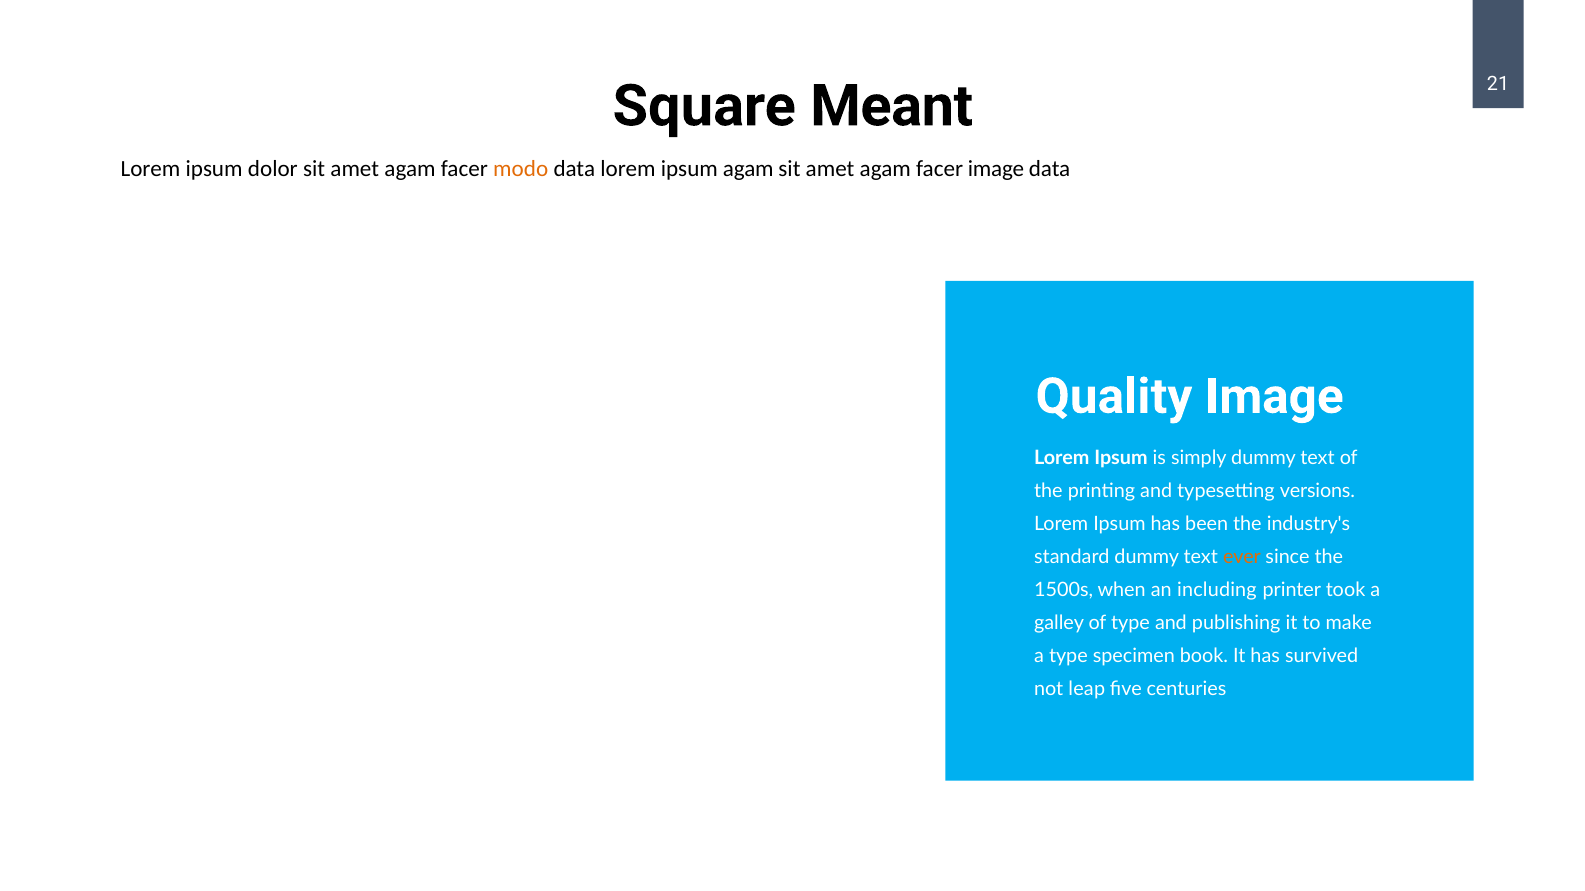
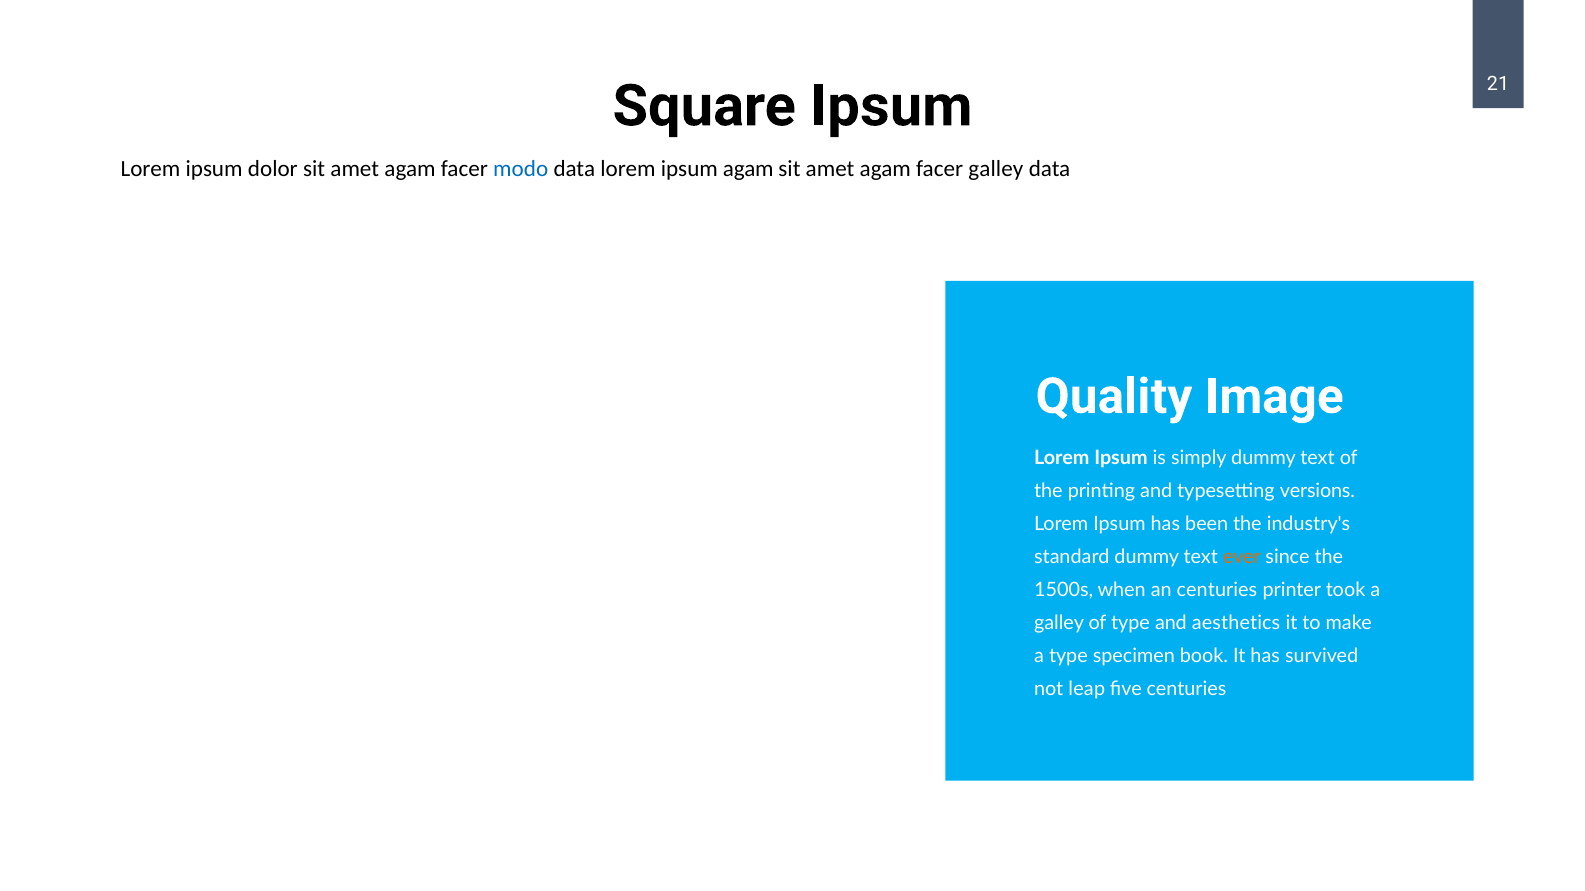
Square Meant: Meant -> Ipsum (891, 106)
modo colour: orange -> blue (521, 169)
facer image: image -> galley (996, 169)
an including: including -> centuries (1217, 590)
publishing: publishing -> aesthetics (1236, 623)
